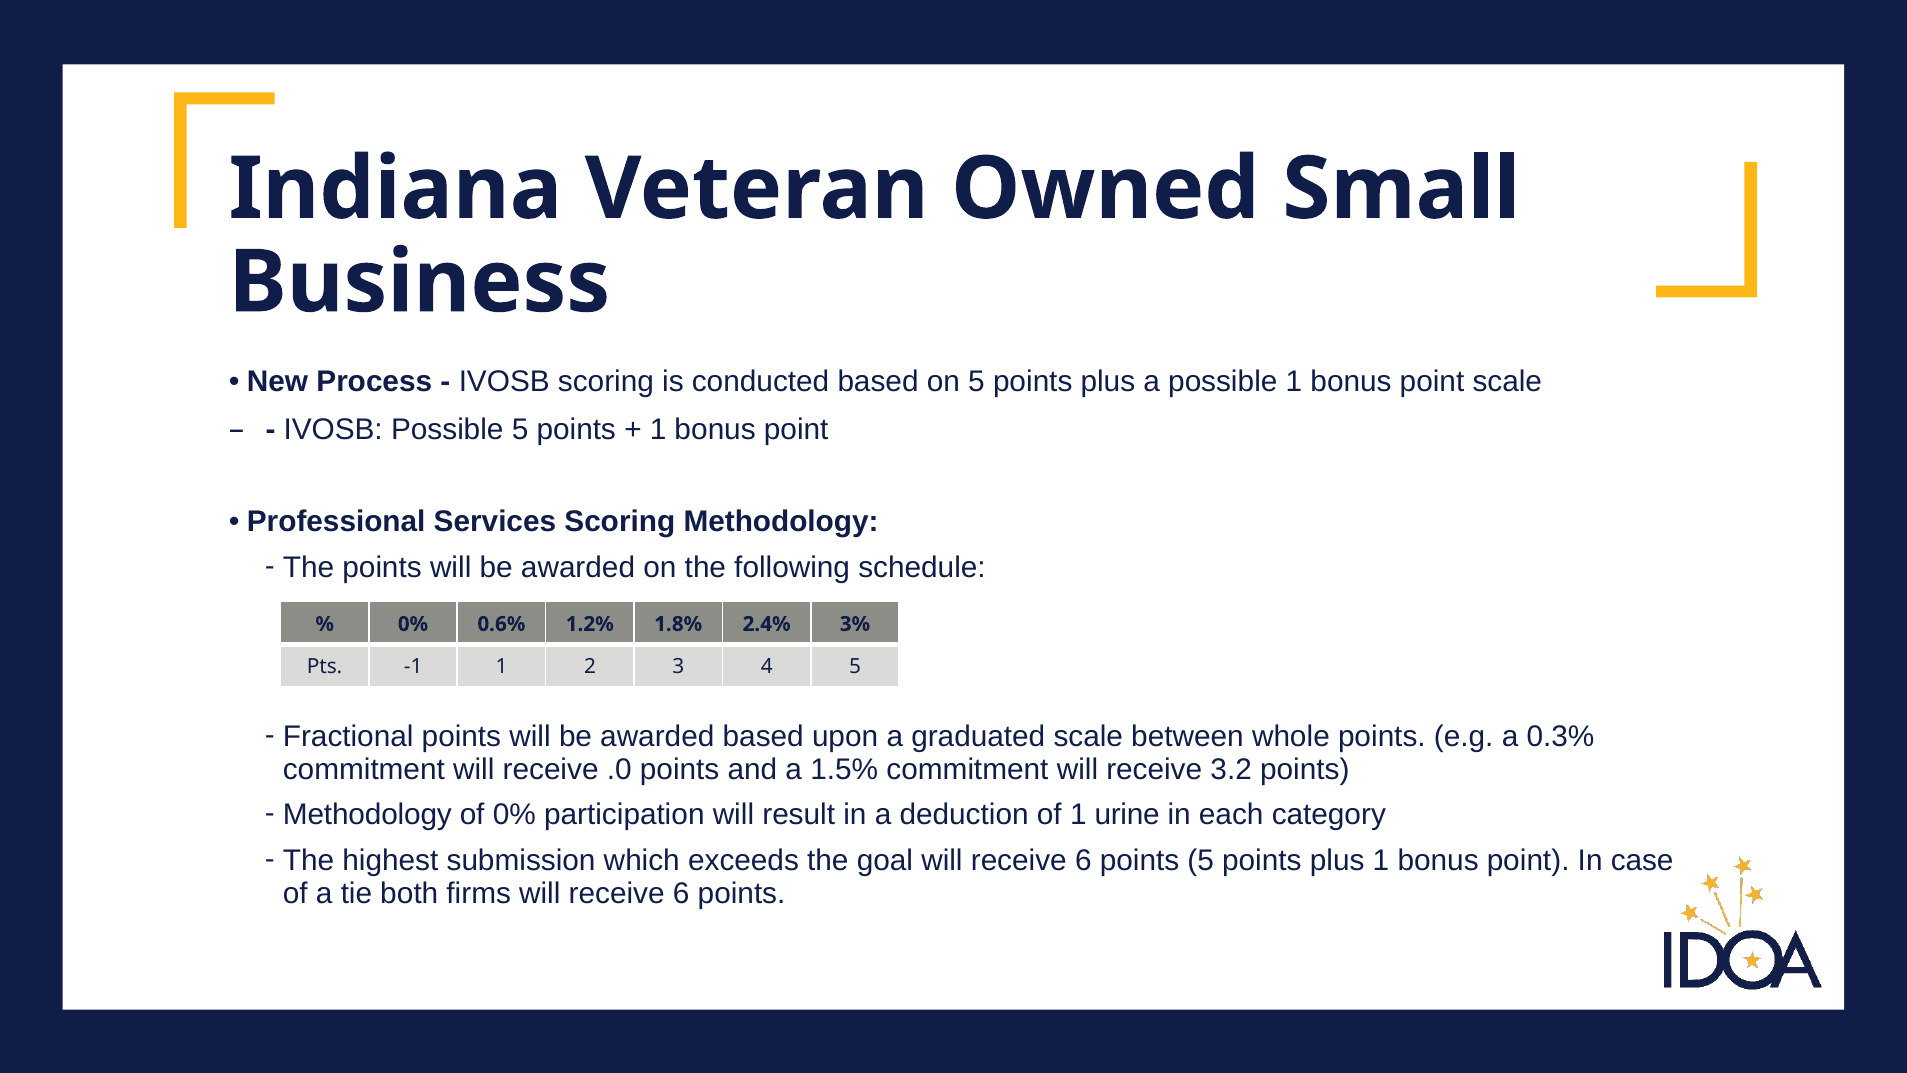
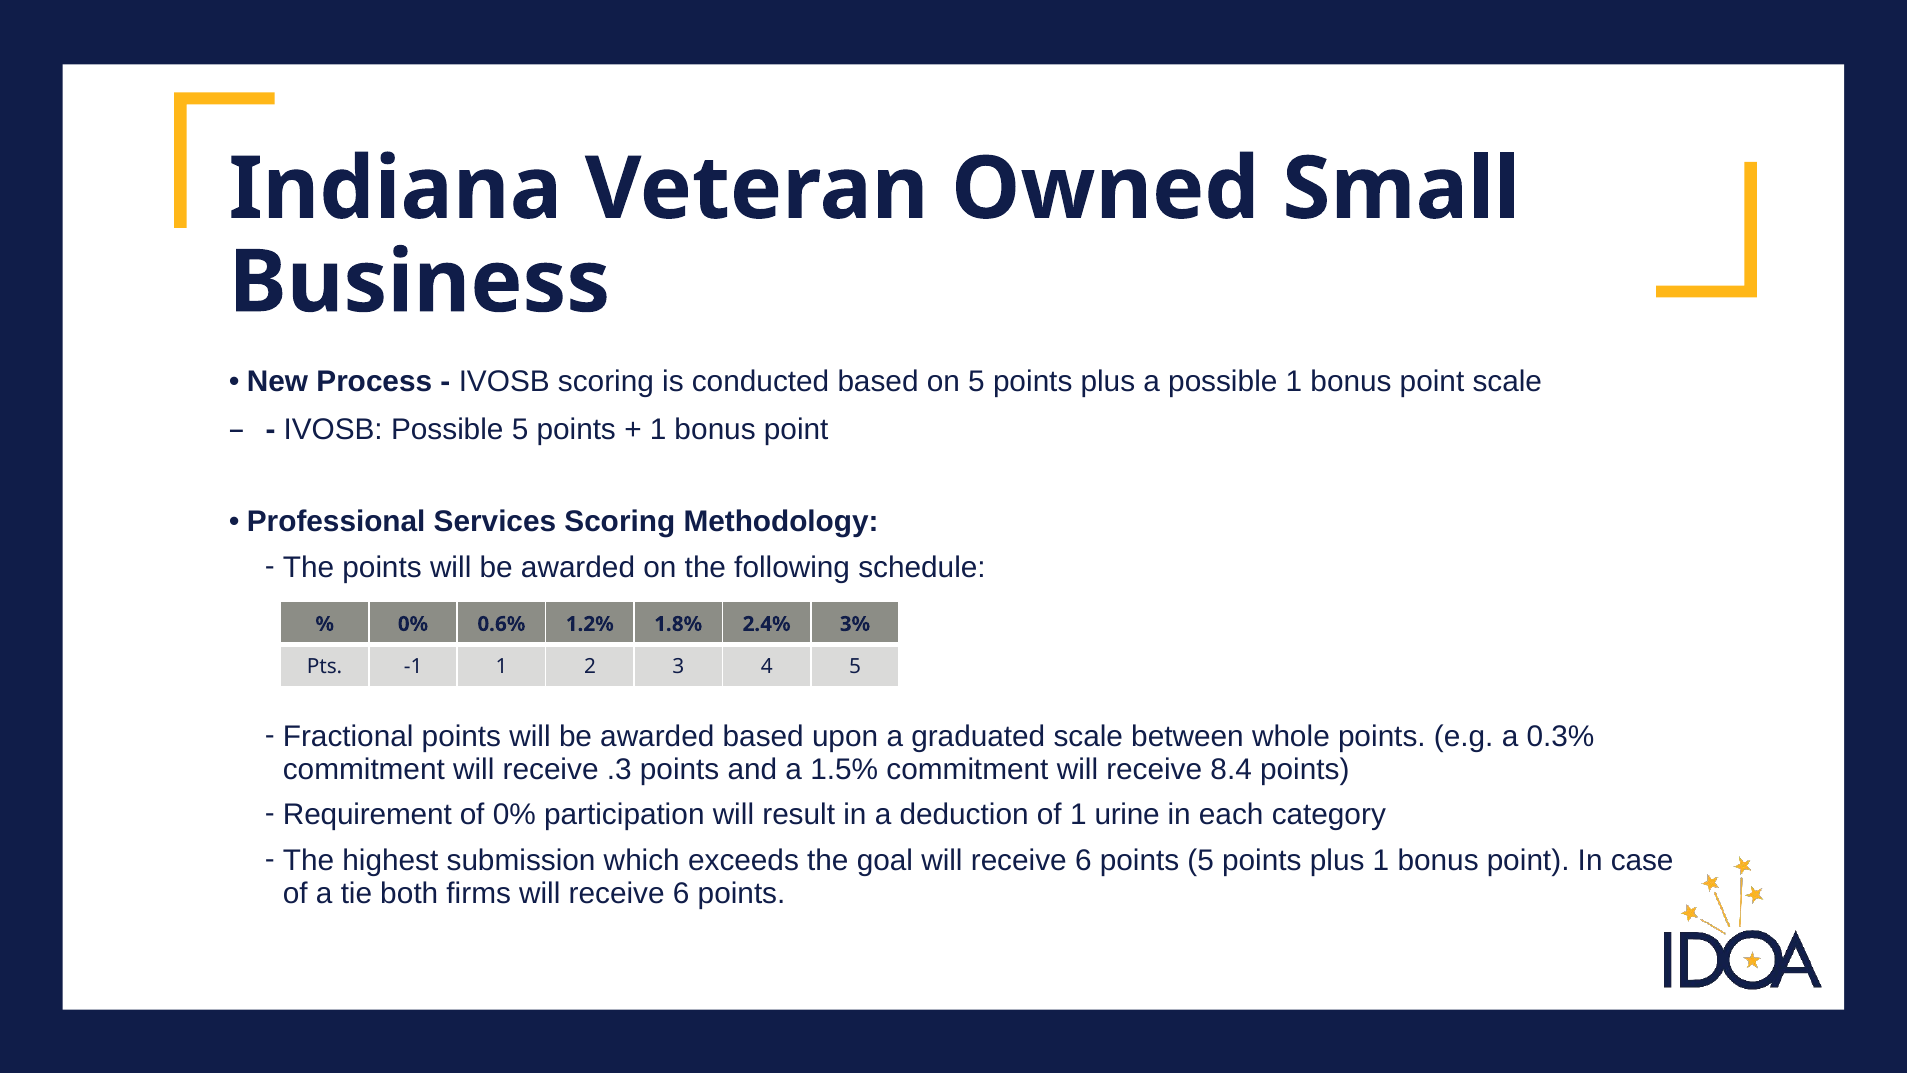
.0: .0 -> .3 (619, 770)
3.2: 3.2 -> 8.4 (1231, 770)
Methodology: Methodology -> Requirement (367, 815)
